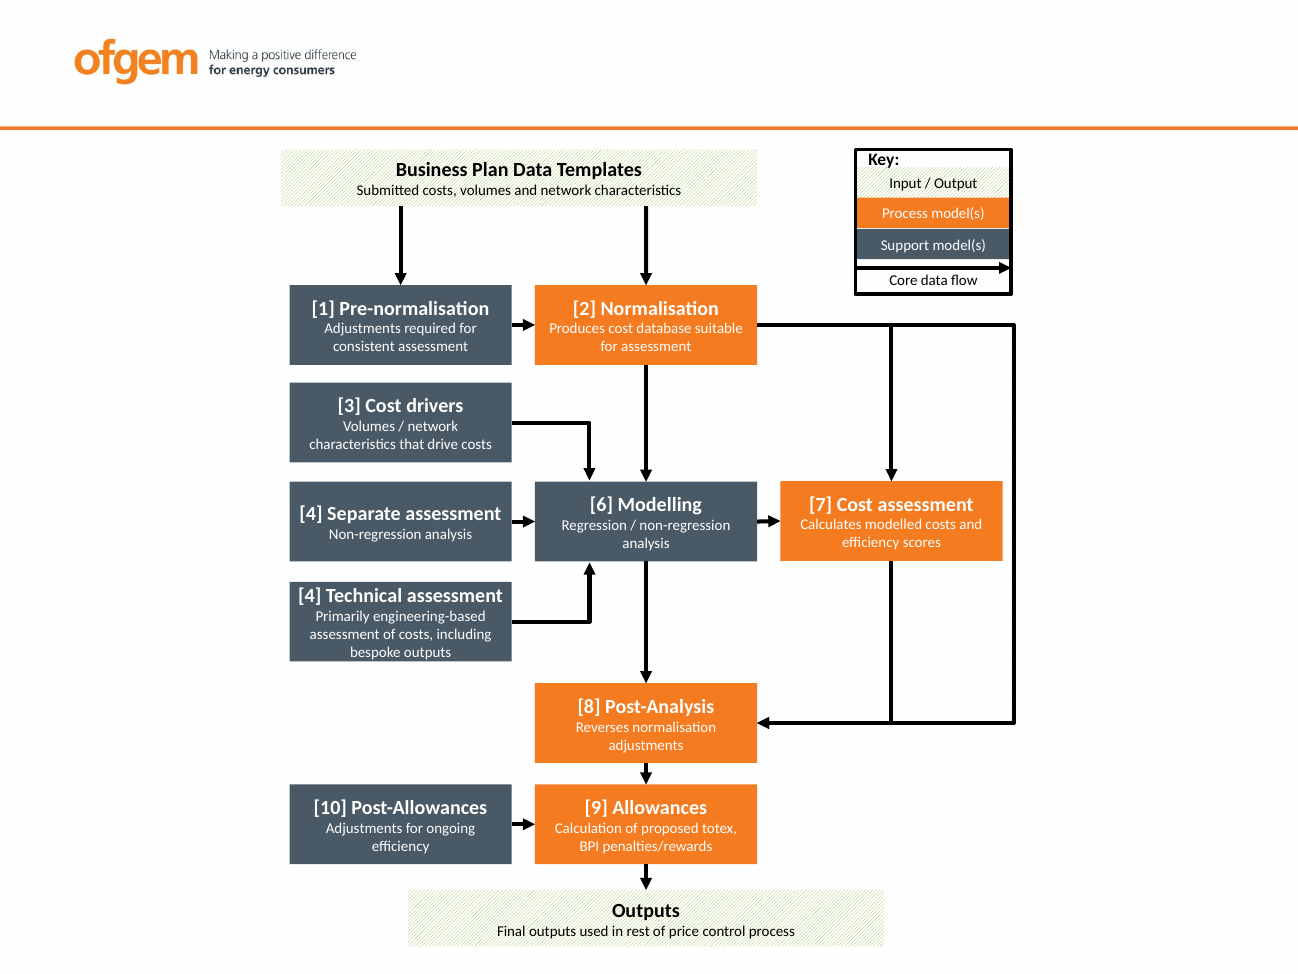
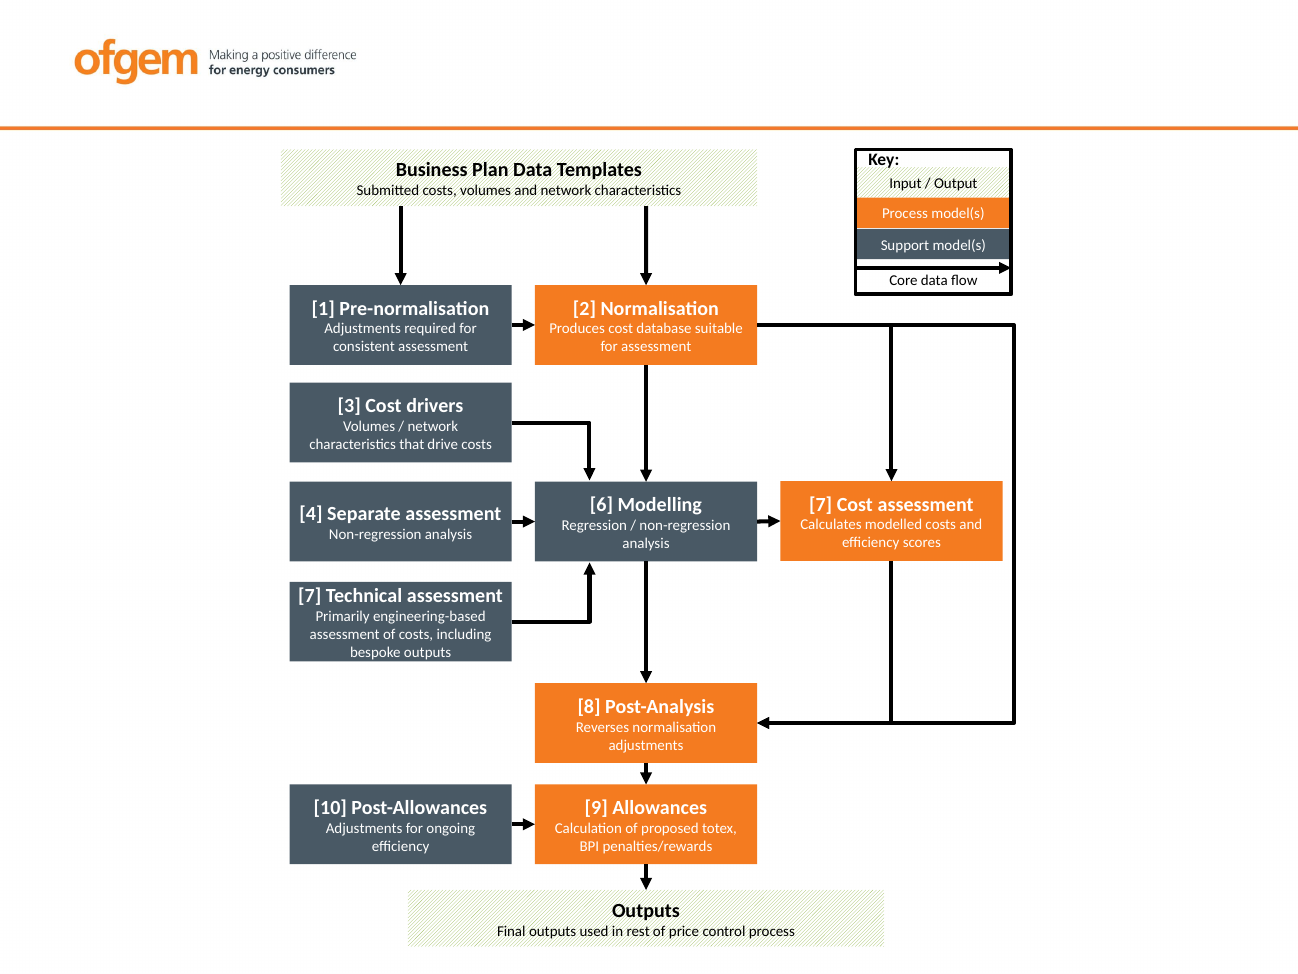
4: 4 -> 7 (310, 596)
